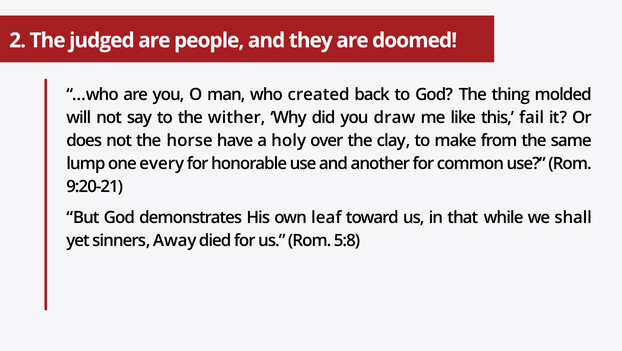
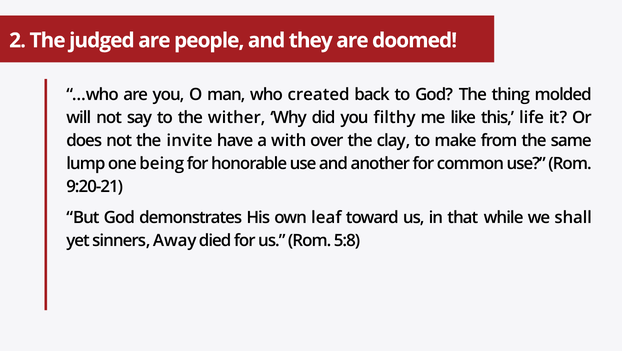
draw: draw -> filthy (395, 118)
fail: fail -> life (532, 118)
horse: horse -> invite (190, 141)
holy: holy -> with (289, 141)
every: every -> being (162, 164)
